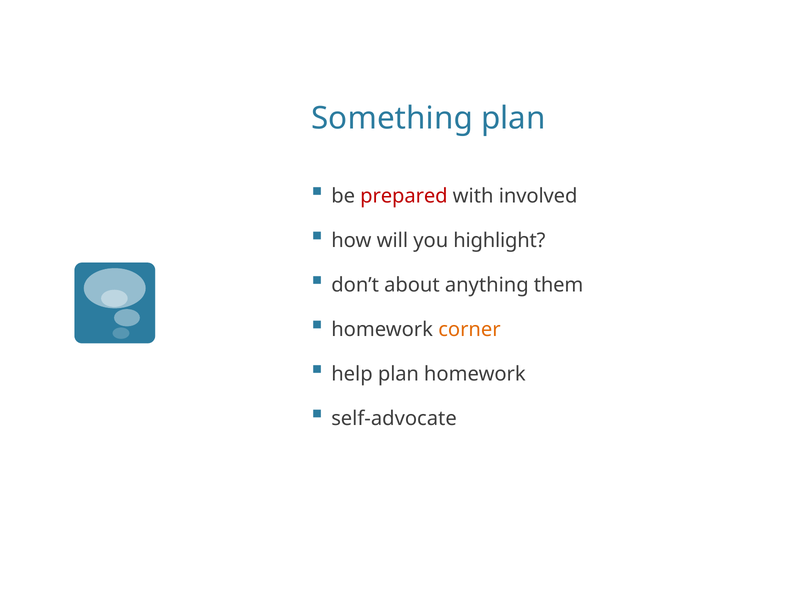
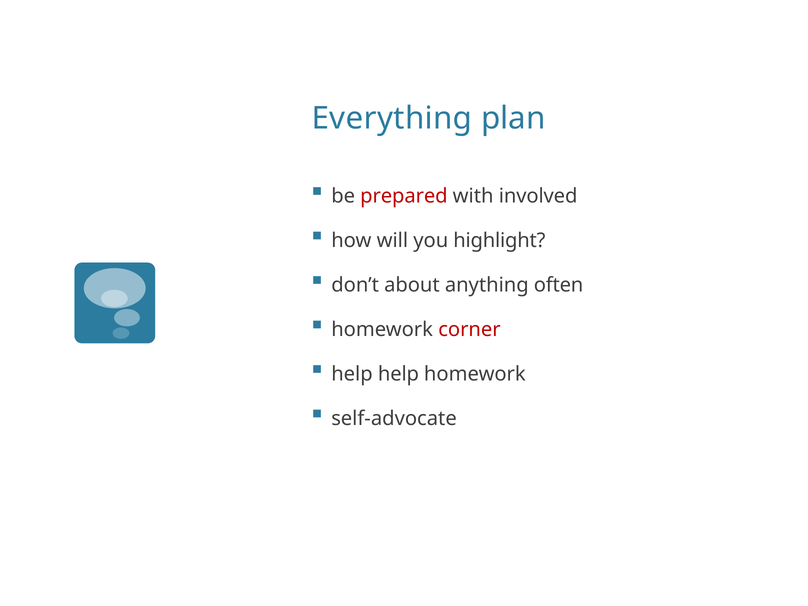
Something: Something -> Everything (392, 118)
them: them -> often (559, 285)
corner colour: orange -> red (469, 329)
help plan: plan -> help (398, 374)
